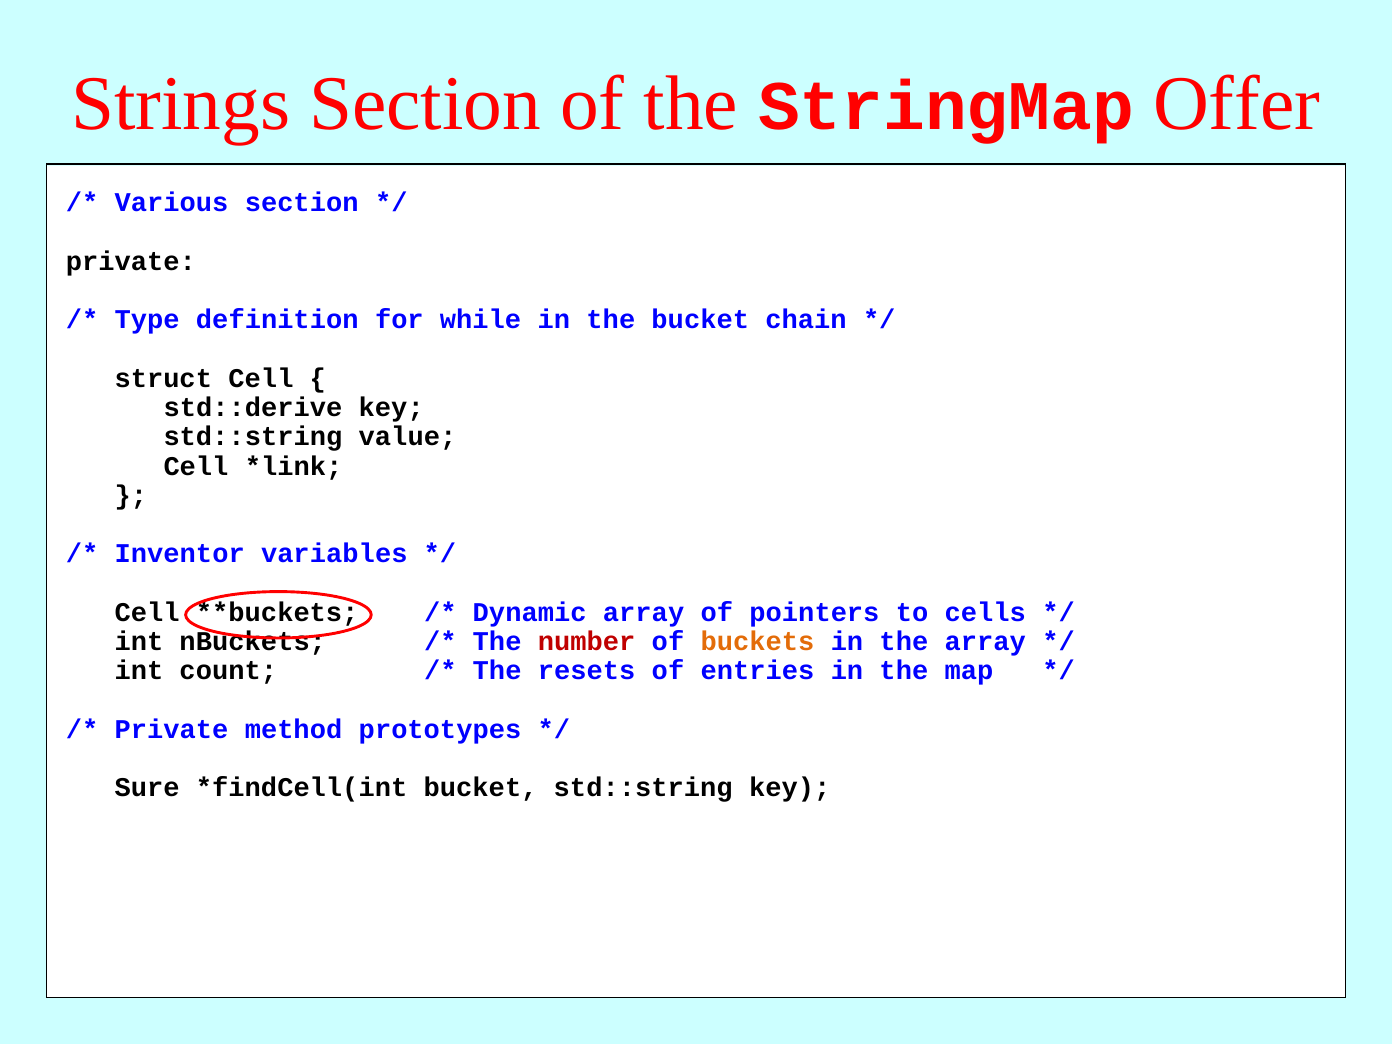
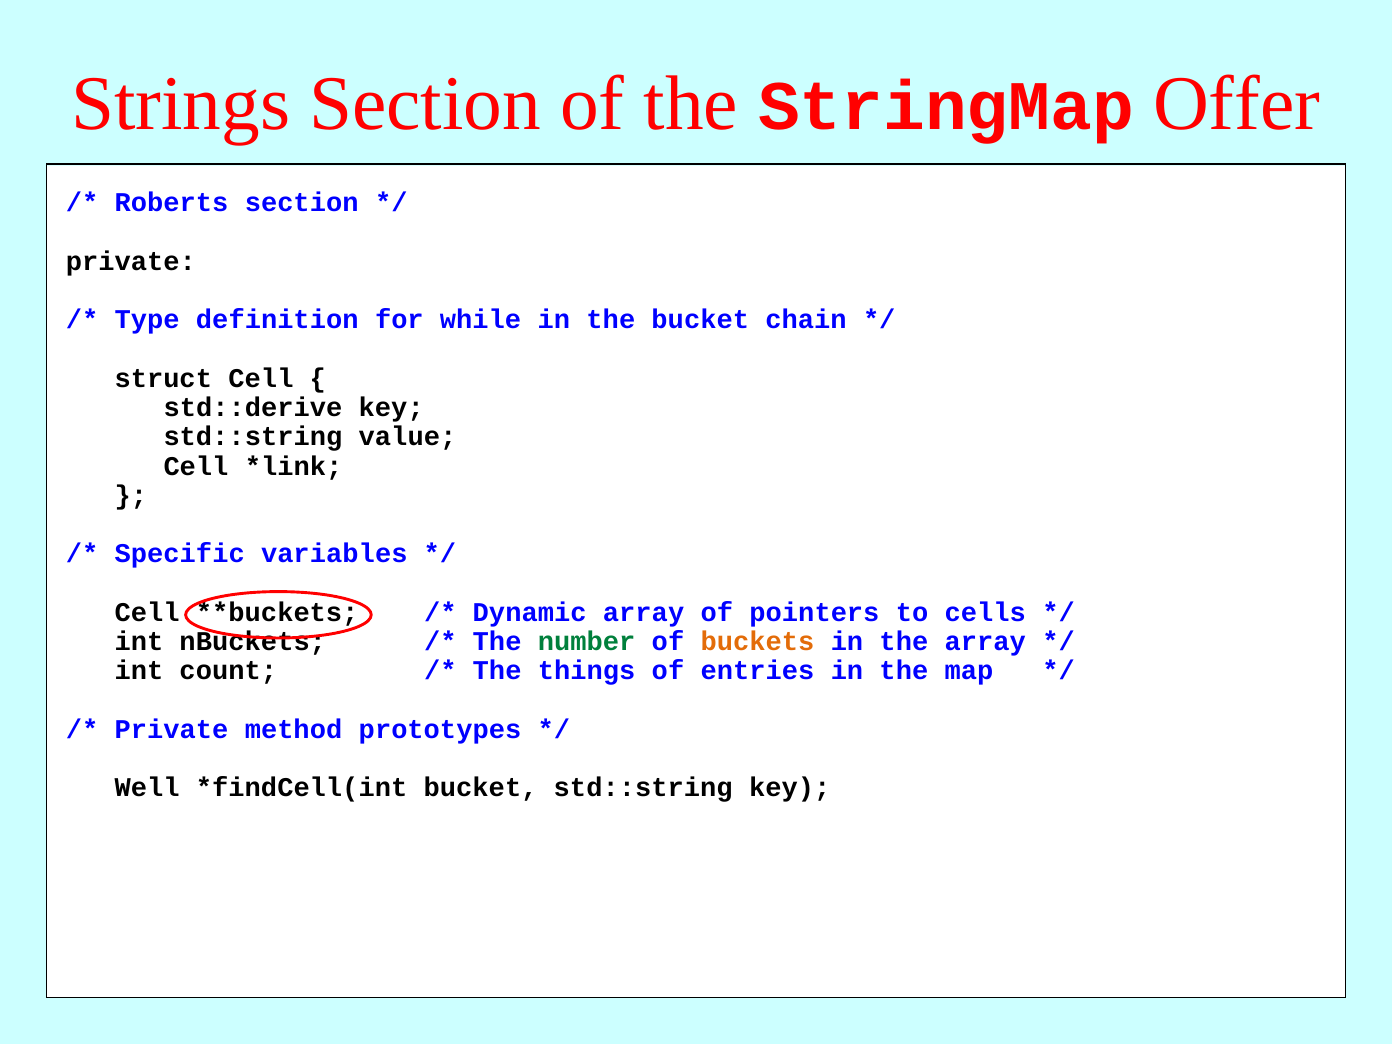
Various: Various -> Roberts (171, 203)
Inventor: Inventor -> Specific (180, 554)
number colour: red -> green (587, 642)
resets: resets -> things (587, 671)
Sure: Sure -> Well (147, 788)
